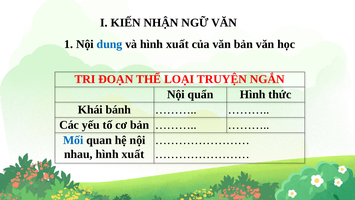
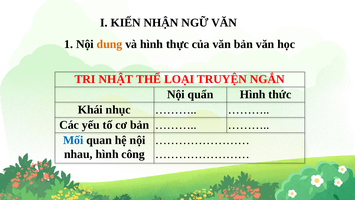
dung colour: blue -> orange (110, 44)
và hình xuất: xuất -> thực (177, 44)
ĐOẠN: ĐOẠN -> NHẬT (116, 79)
bánh: bánh -> nhục (118, 110)
xuất: xuất -> công (133, 154)
